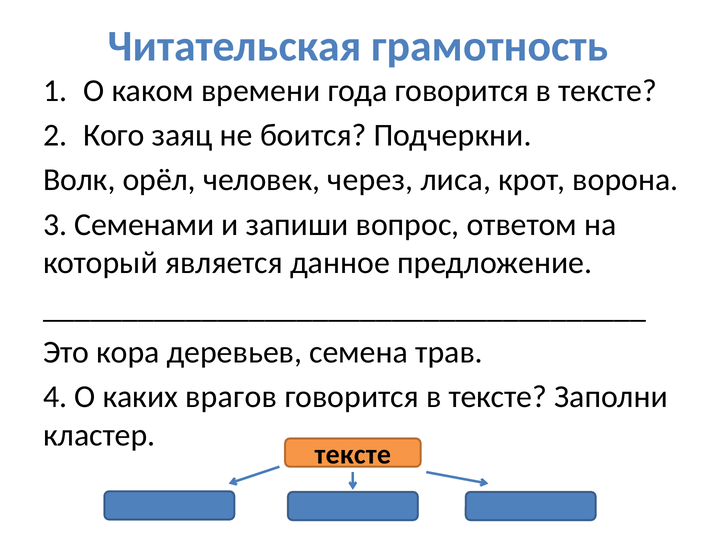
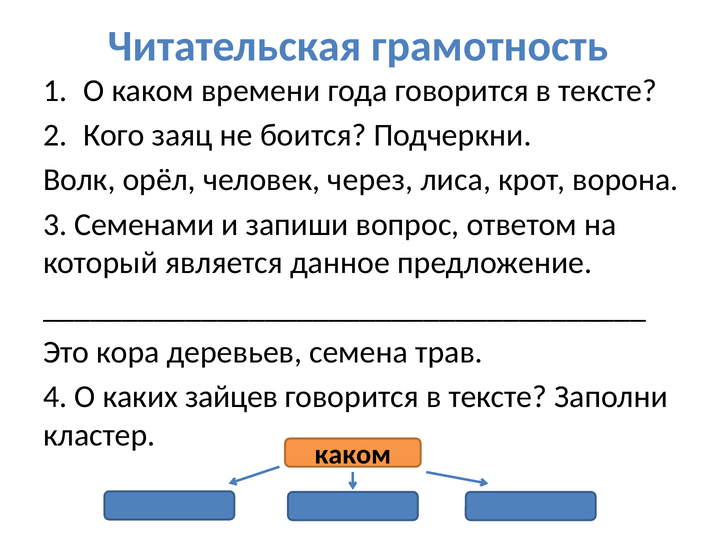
врагов: врагов -> зайцев (232, 397)
тексте: тексте -> каком (353, 454)
